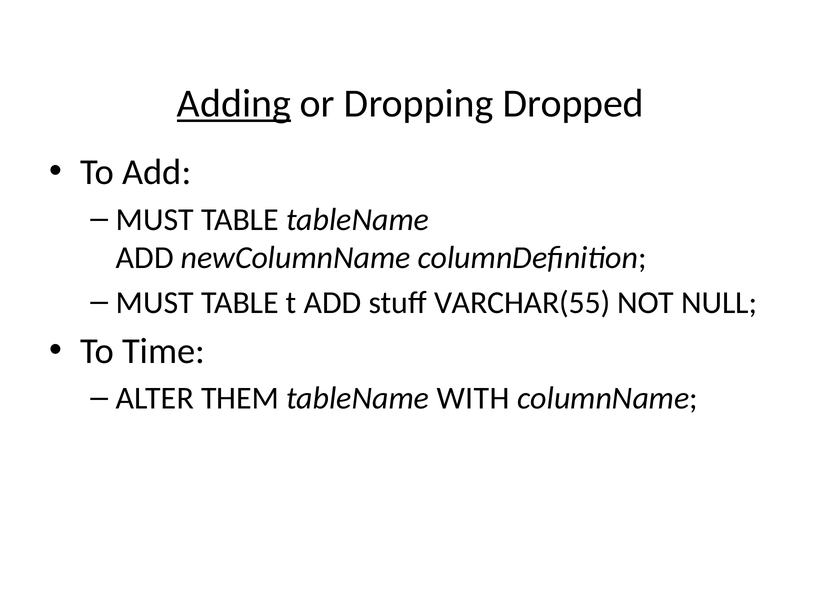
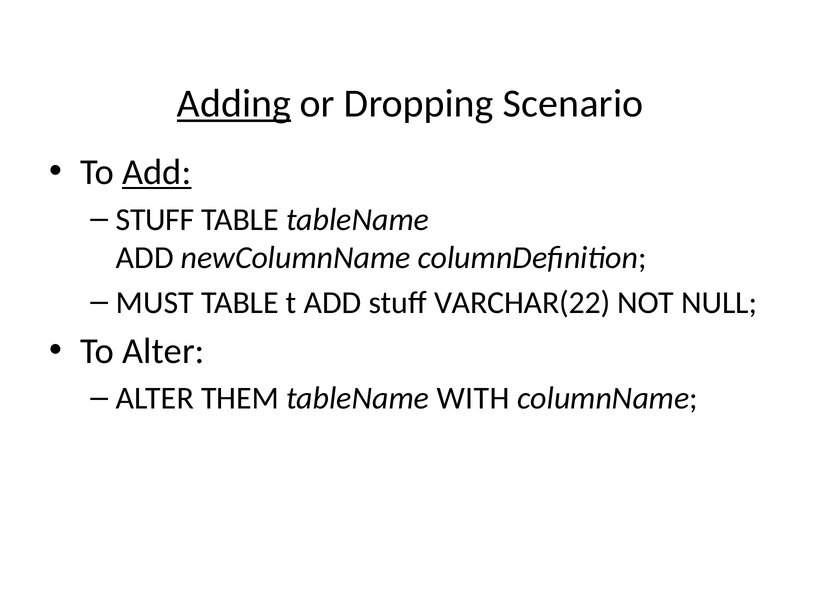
Dropped: Dropped -> Scenario (573, 103)
Add underline: none -> present (157, 172)
MUST: MUST -> STUFF (155, 219)
VARCHAR(55: VARCHAR(55 -> VARCHAR(22 (522, 302)
To Time: Time -> Alter (163, 351)
